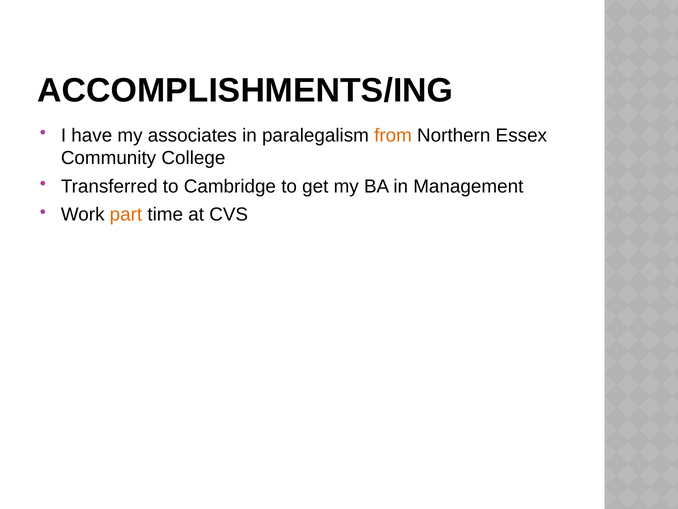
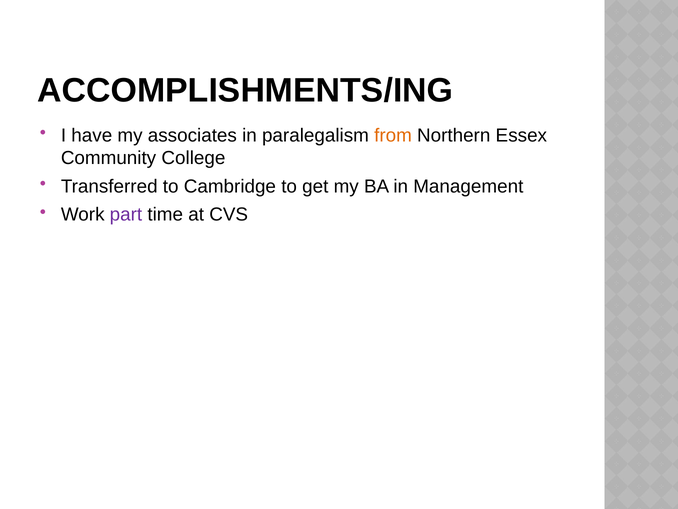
part colour: orange -> purple (126, 215)
